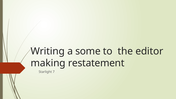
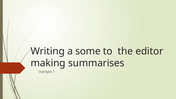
restatement: restatement -> summarises (96, 63)
